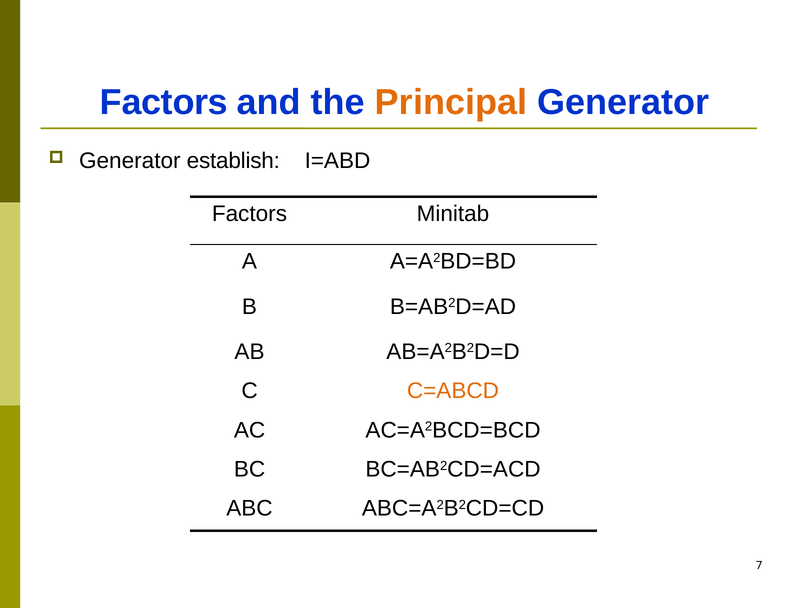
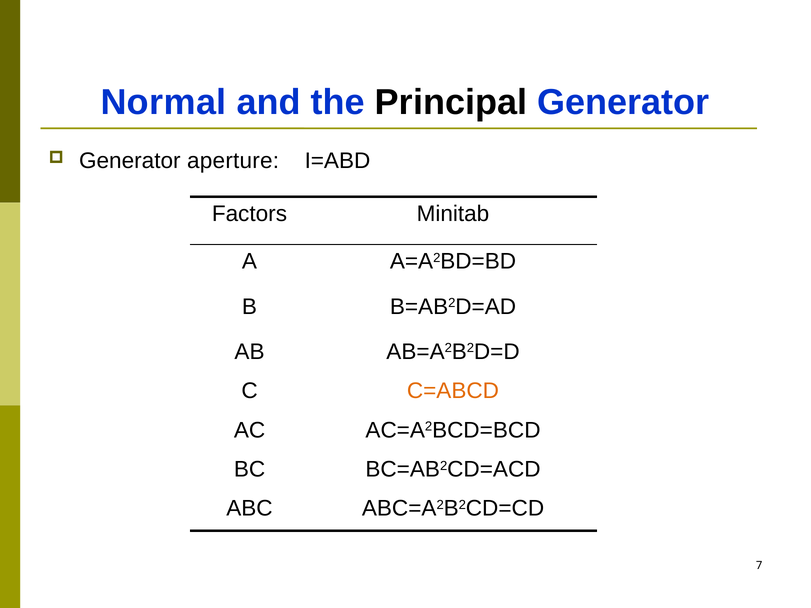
Factors: Factors -> Normal (164, 103)
Principal colour: orange -> black (451, 103)
establish: establish -> aperture (233, 161)
